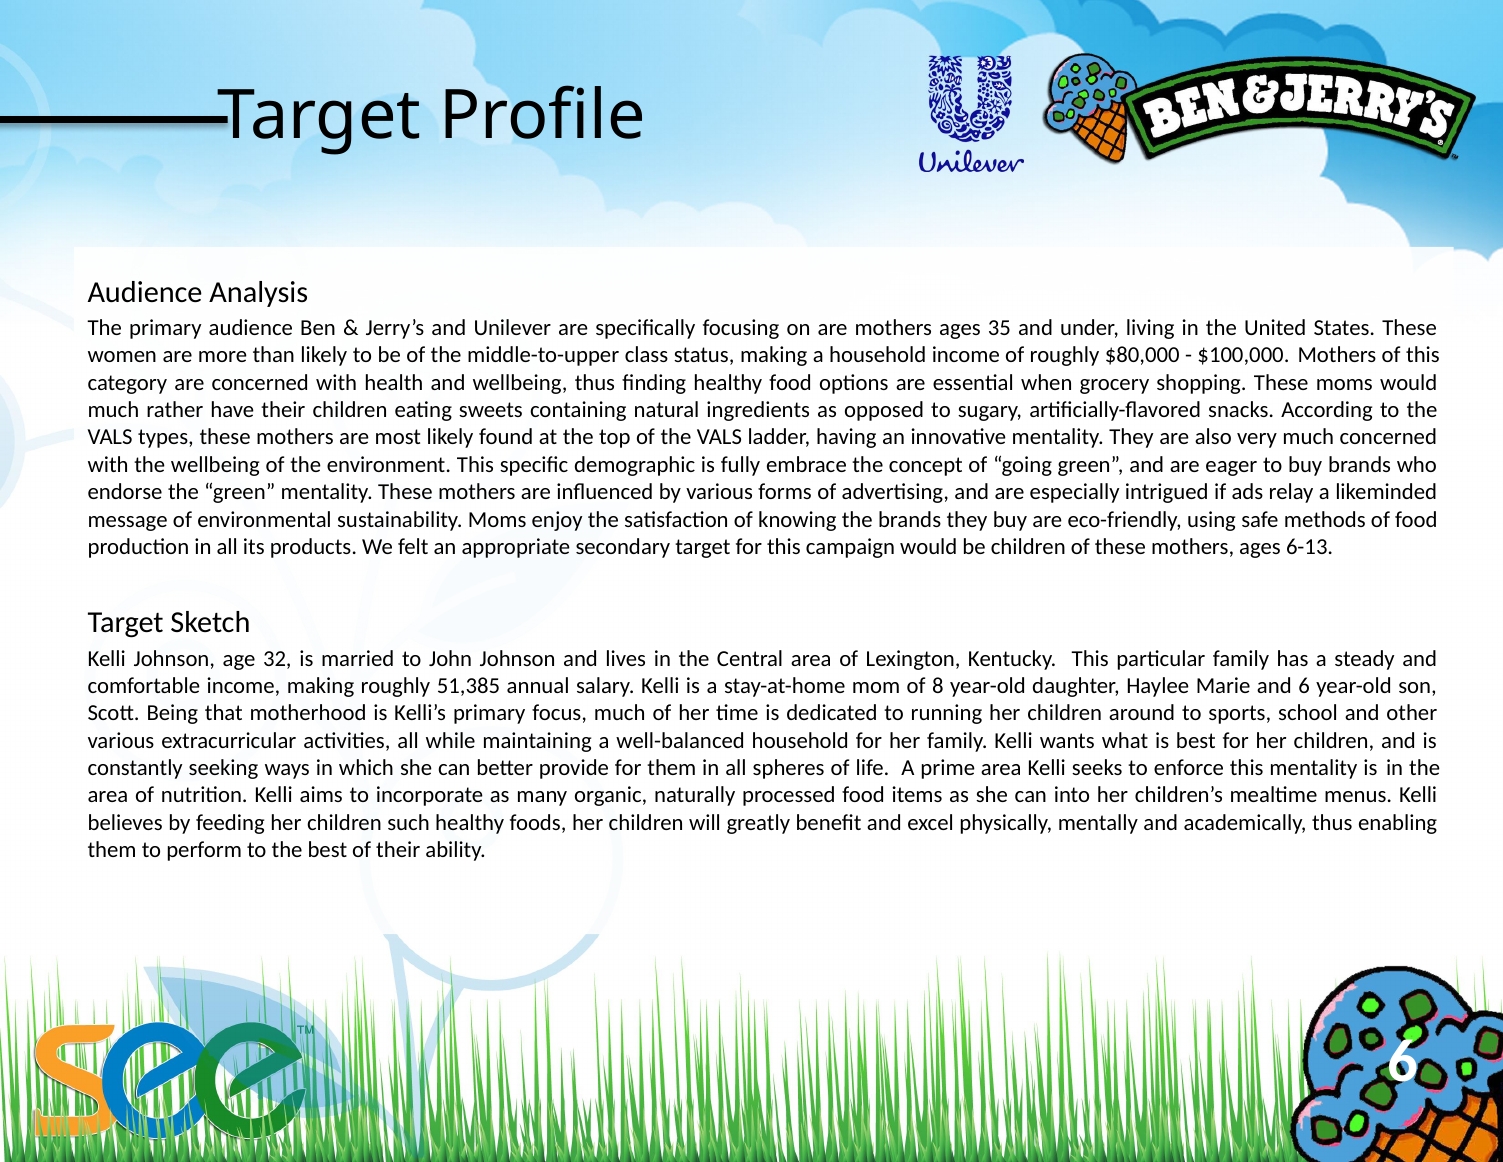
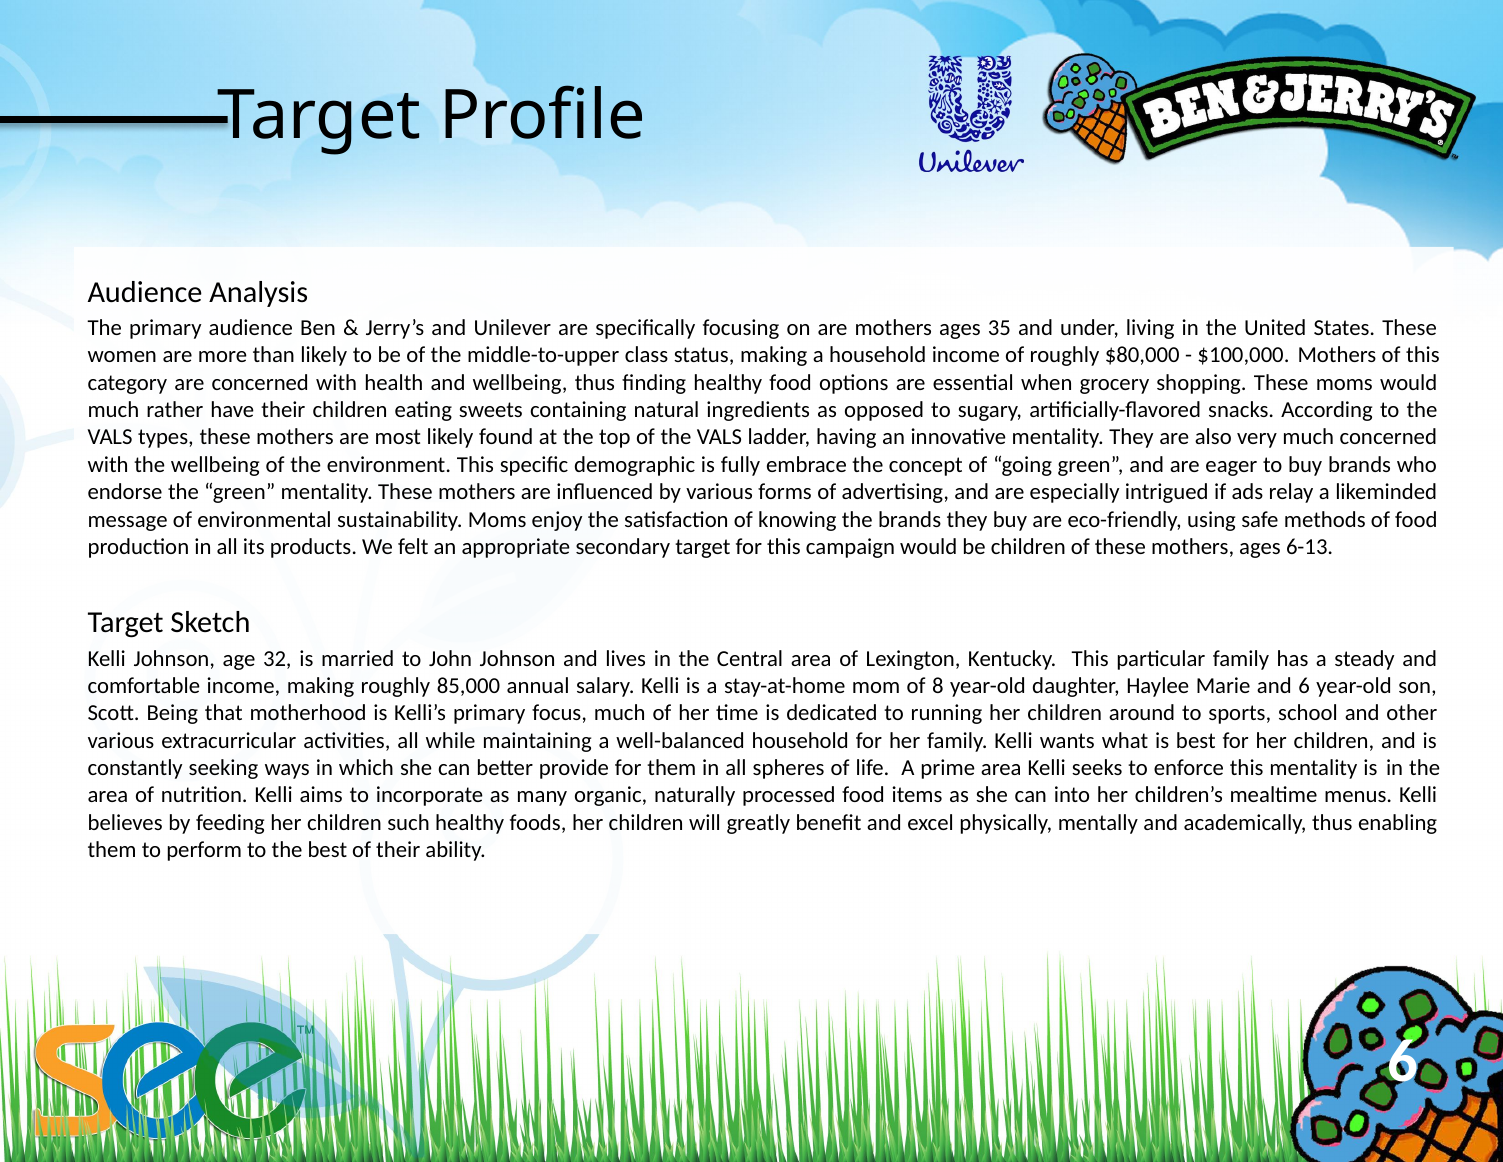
51,385: 51,385 -> 85,000 (468, 686)
